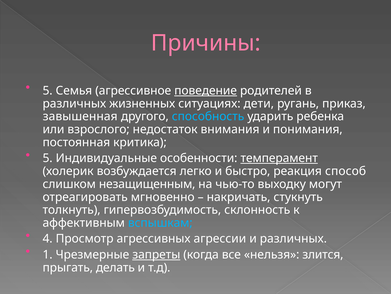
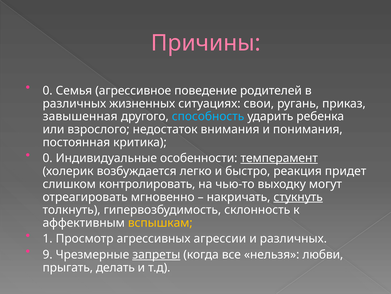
5: 5 -> 0 (48, 90)
поведение underline: present -> none (206, 90)
дети: дети -> свои (259, 103)
5: 5 -> 0 (48, 158)
способ: способ -> придет (346, 171)
незащищенным: незащищенным -> контролировать (147, 184)
стукнуть underline: none -> present (298, 197)
вспышкам colour: light blue -> yellow (160, 222)
4: 4 -> 1 (48, 238)
1: 1 -> 9 (48, 254)
злится: злится -> любви (323, 254)
